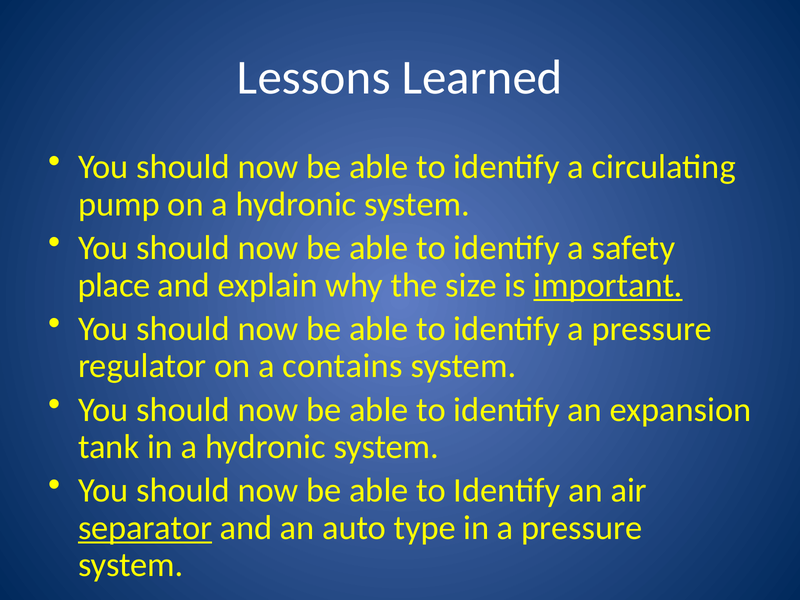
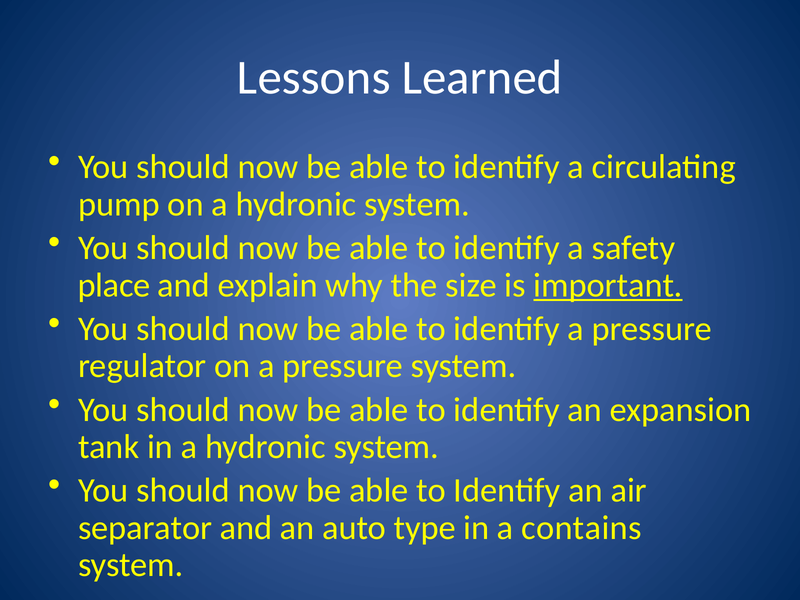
on a contains: contains -> pressure (343, 366)
separator underline: present -> none (145, 528)
in a pressure: pressure -> contains (581, 528)
